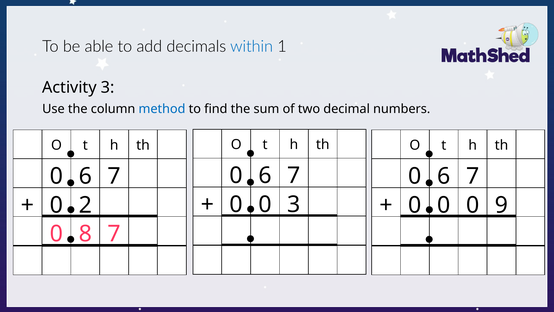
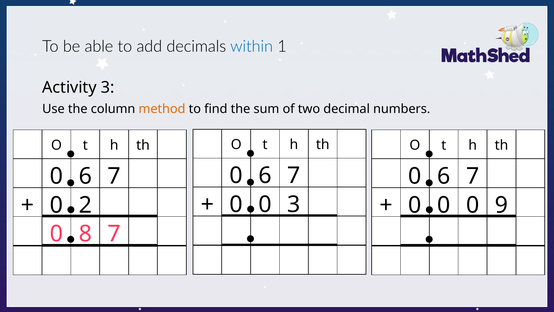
method colour: blue -> orange (162, 109)
